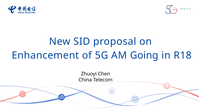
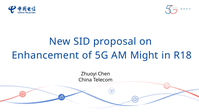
Going: Going -> Might (144, 55)
